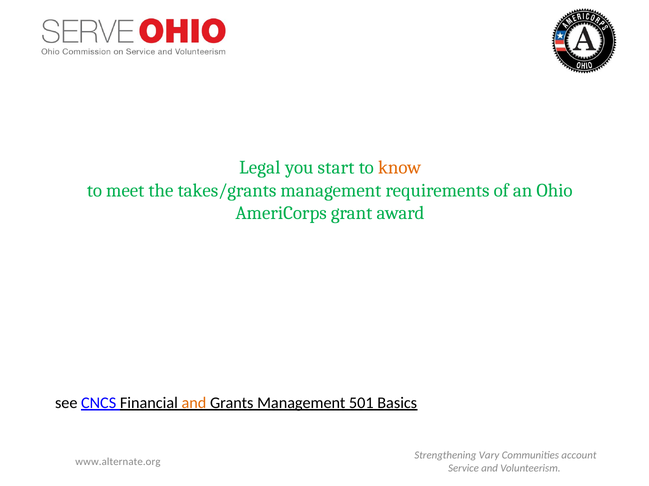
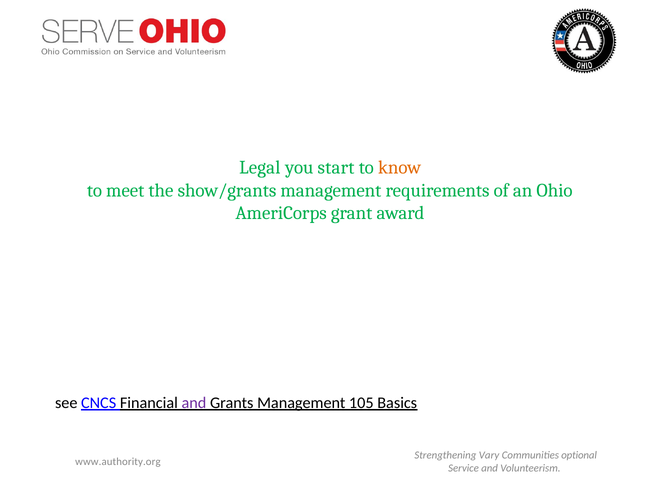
takes/grants: takes/grants -> show/grants (227, 191)
and colour: orange -> purple (194, 403)
501: 501 -> 105 (361, 403)
account: account -> optional (579, 456)
www.alternate.org: www.alternate.org -> www.authority.org (118, 463)
